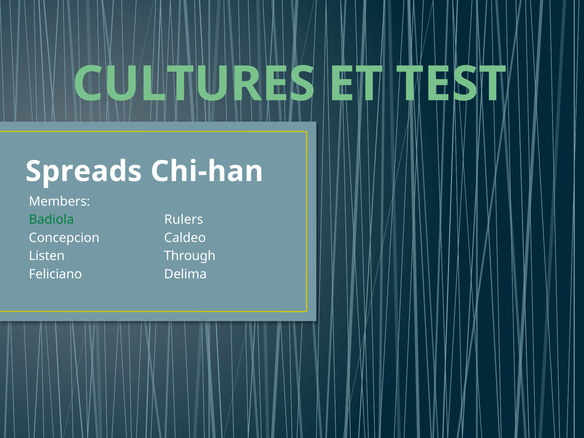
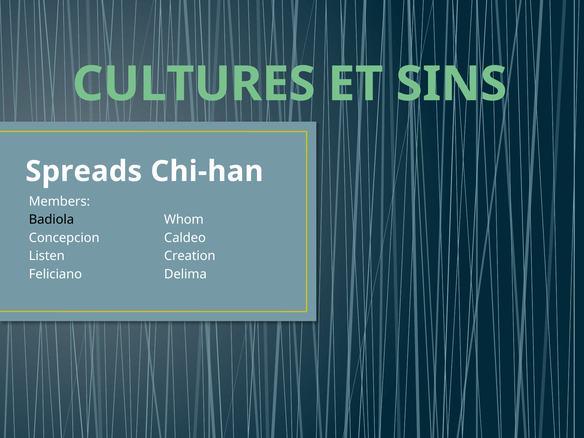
TEST: TEST -> SINS (451, 84)
Badiola colour: green -> black (51, 220)
Rulers: Rulers -> Whom (184, 220)
Through: Through -> Creation (190, 256)
